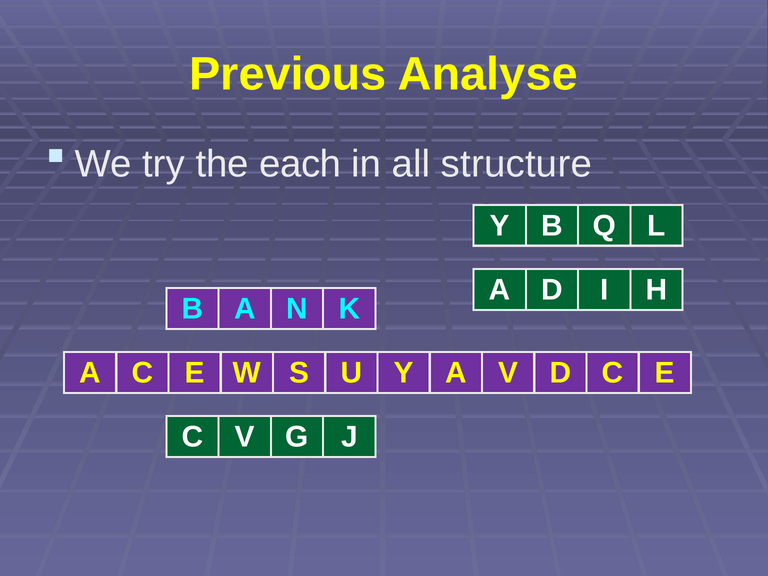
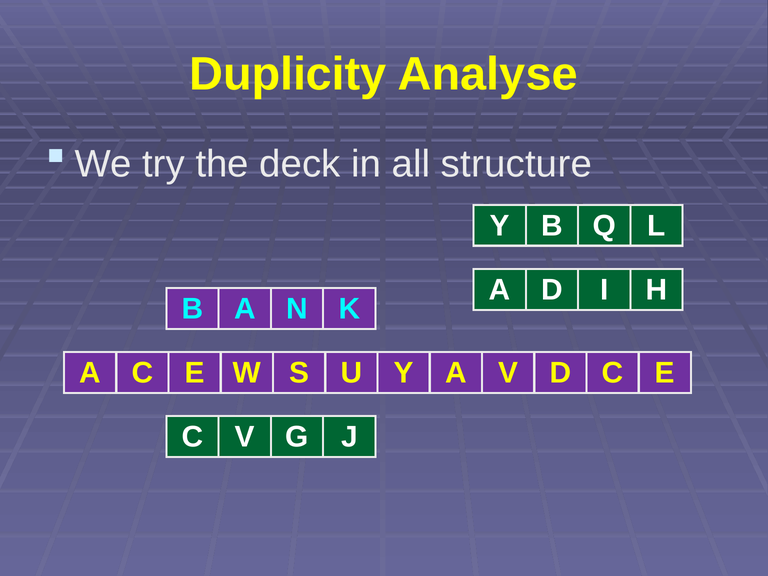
Previous: Previous -> Duplicity (288, 74)
each: each -> deck (300, 164)
